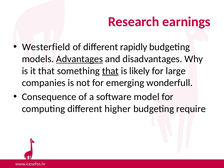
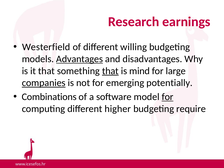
rapidly: rapidly -> willing (134, 47)
likely: likely -> mind (140, 71)
companies underline: none -> present (44, 83)
wonderfull: wonderfull -> potentially (170, 83)
Consequence: Consequence -> Combinations (49, 97)
for underline: none -> present (168, 97)
